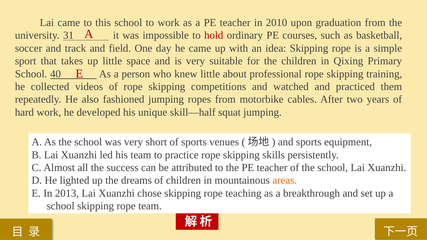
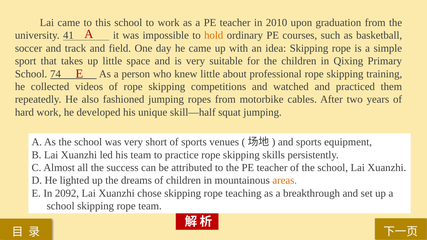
31: 31 -> 41 (68, 35)
hold colour: red -> orange (214, 35)
40: 40 -> 74 (56, 74)
2013: 2013 -> 2092 (67, 193)
